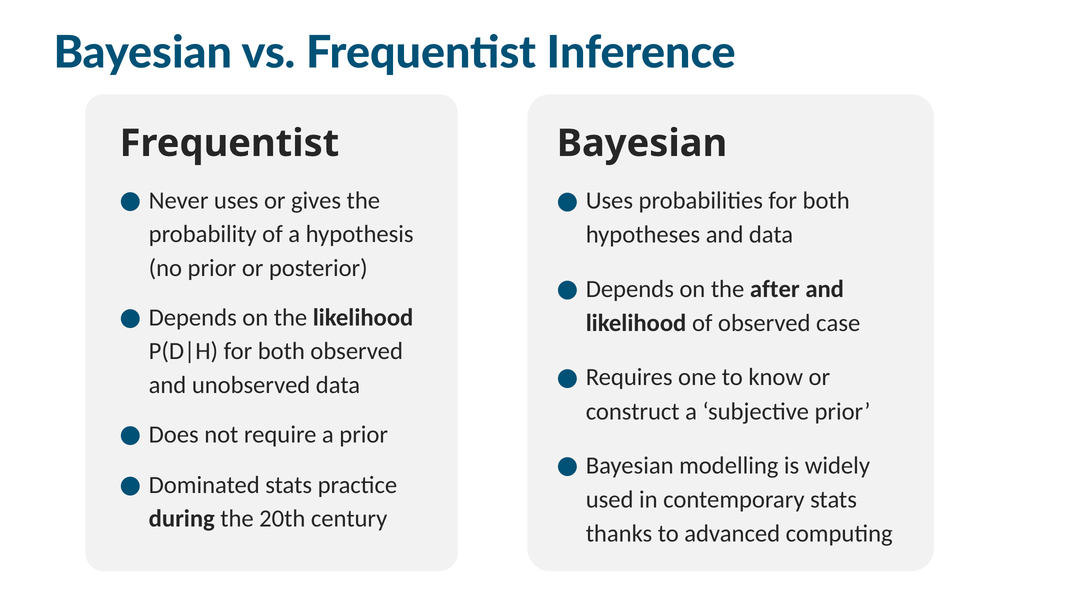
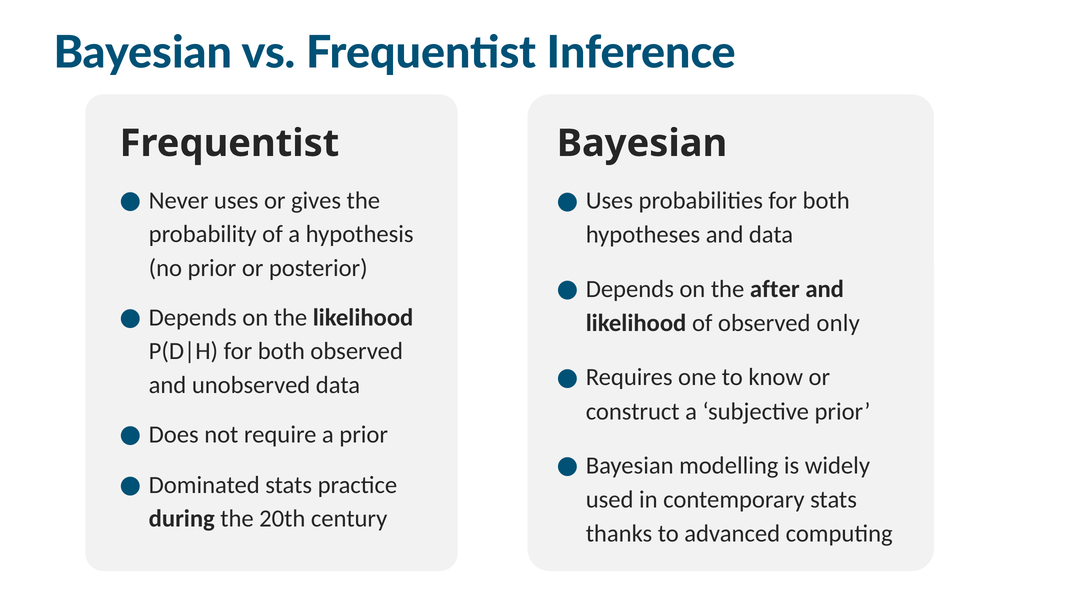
case: case -> only (838, 323)
